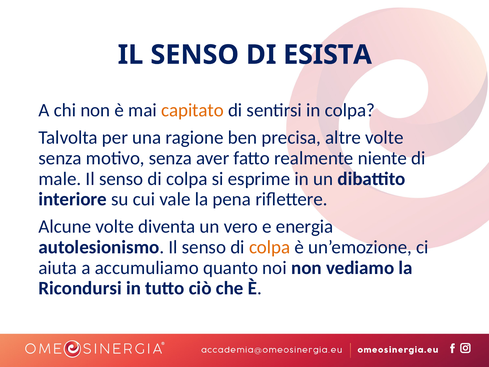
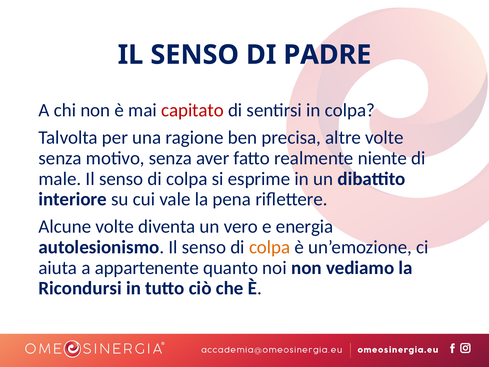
ESISTA: ESISTA -> PADRE (327, 55)
capitato colour: orange -> red (193, 110)
accumuliamo: accumuliamo -> appartenente (147, 268)
